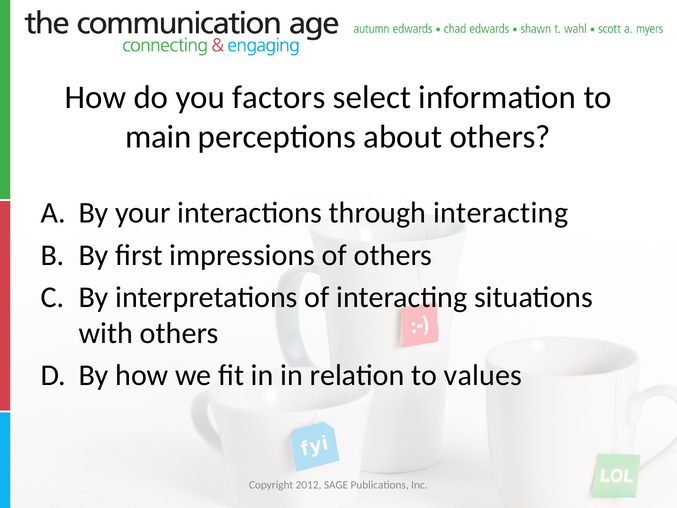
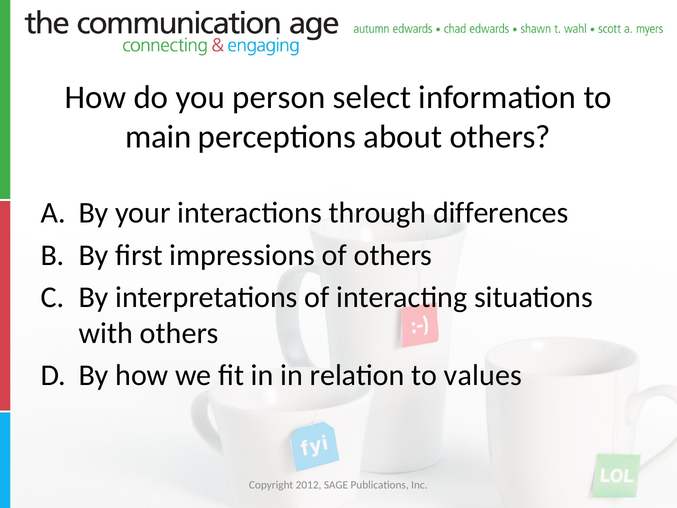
factors: factors -> person (279, 97)
through interacting: interacting -> differences (501, 213)
